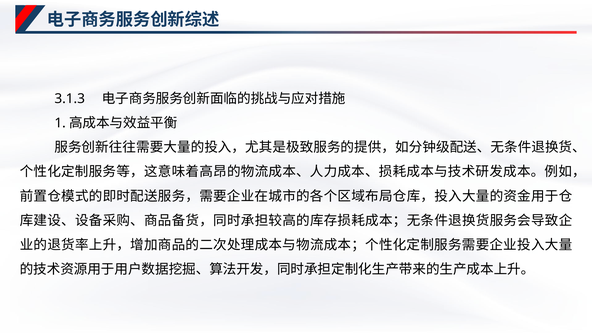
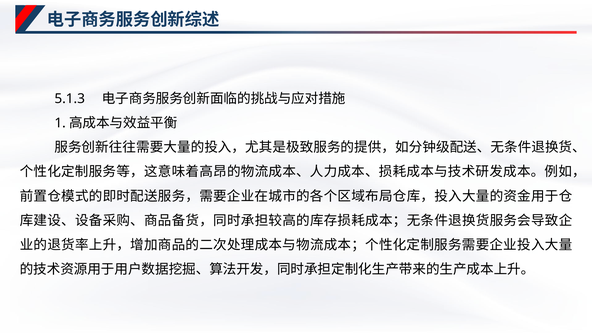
3.1.3: 3.1.3 -> 5.1.3 (70, 99)
